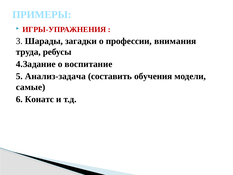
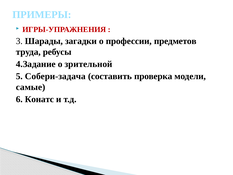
внимания: внимания -> предметов (175, 41)
воспитание: воспитание -> зрительной (88, 64)
Анализ-задача: Анализ-задача -> Собери-задача (55, 76)
обучения: обучения -> проверка (153, 76)
